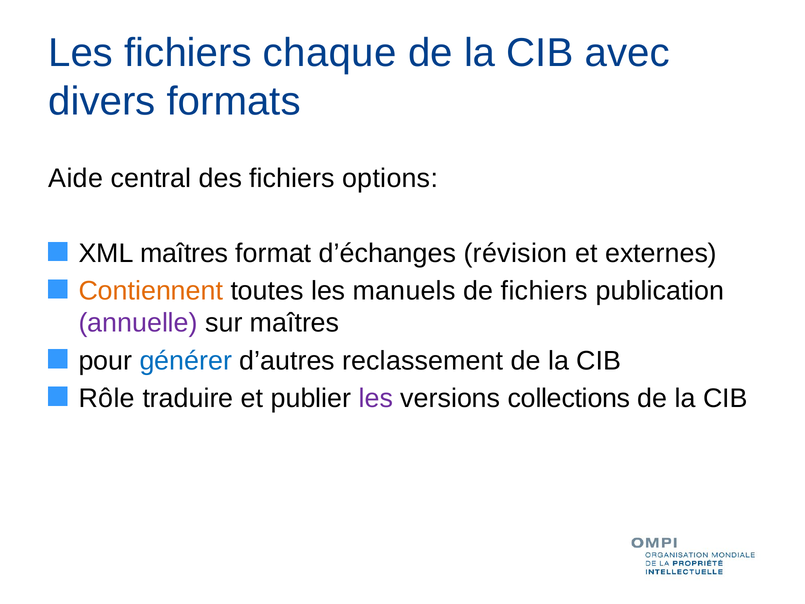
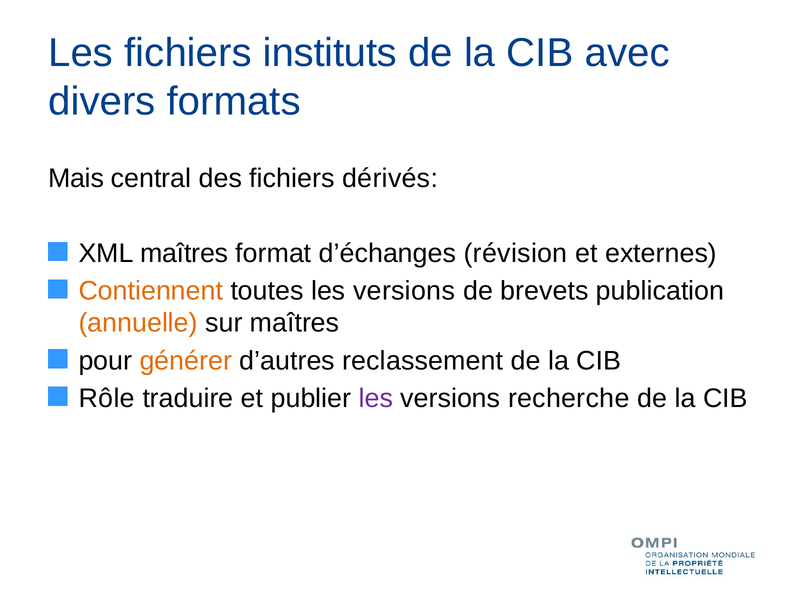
chaque: chaque -> instituts (330, 53)
Aide: Aide -> Mais (76, 178)
options: options -> dérivés (390, 178)
toutes les manuels: manuels -> versions (404, 291)
de fichiers: fichiers -> brevets (544, 291)
annuelle colour: purple -> orange (138, 323)
générer colour: blue -> orange (186, 361)
collections: collections -> recherche (569, 398)
